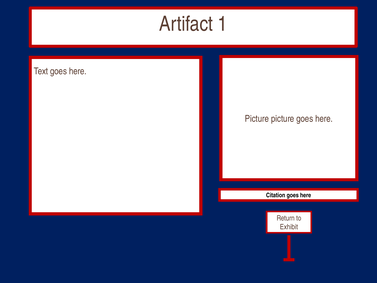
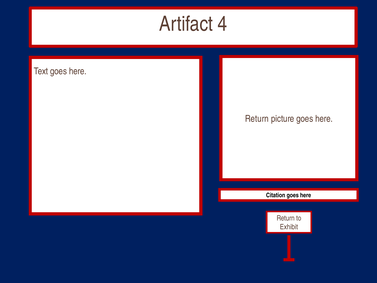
1: 1 -> 4 (222, 24)
Picture: Picture -> Return (257, 119)
